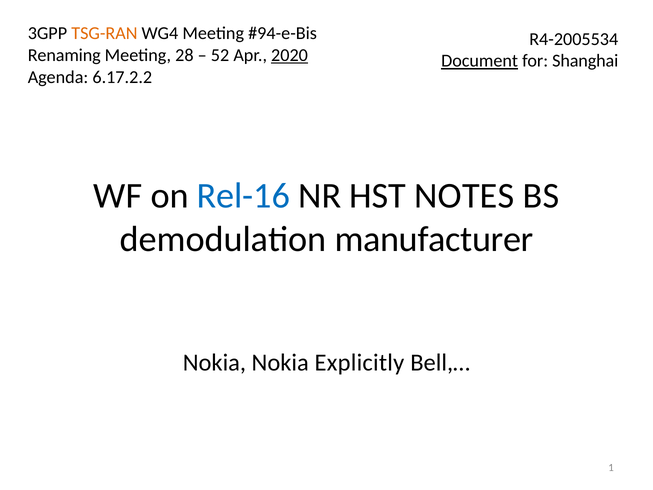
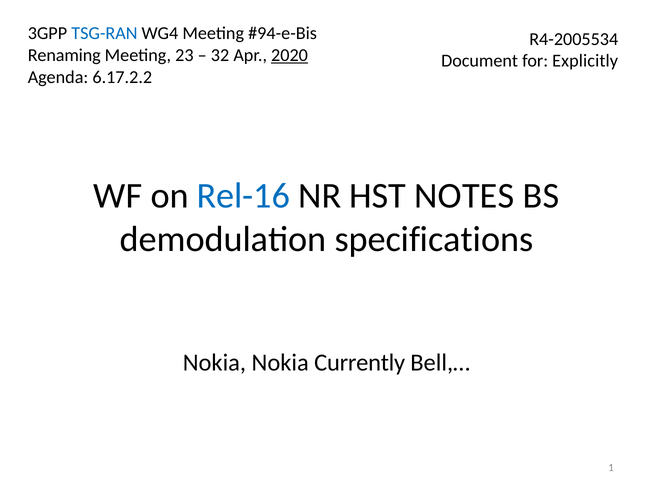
TSG-RAN colour: orange -> blue (104, 33)
28: 28 -> 23 (184, 55)
52: 52 -> 32 (220, 55)
Document underline: present -> none (480, 61)
Shanghai: Shanghai -> Explicitly (585, 61)
manufacturer: manufacturer -> specifications (434, 239)
Explicitly: Explicitly -> Currently (360, 362)
